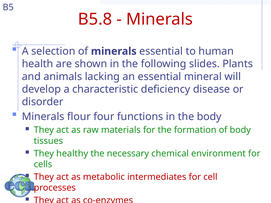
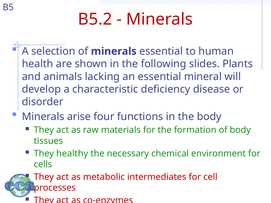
B5.8: B5.8 -> B5.2 (95, 19)
flour: flour -> arise (79, 117)
